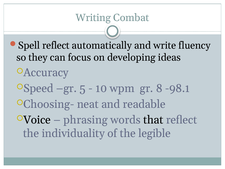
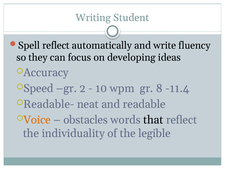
Combat: Combat -> Student (131, 18)
5: 5 -> 2 (83, 88)
-98.1: -98.1 -> -11.4 (177, 88)
Choosing-: Choosing- -> Readable- (49, 104)
Voice colour: black -> orange (37, 120)
phrasing: phrasing -> obstacles (86, 120)
